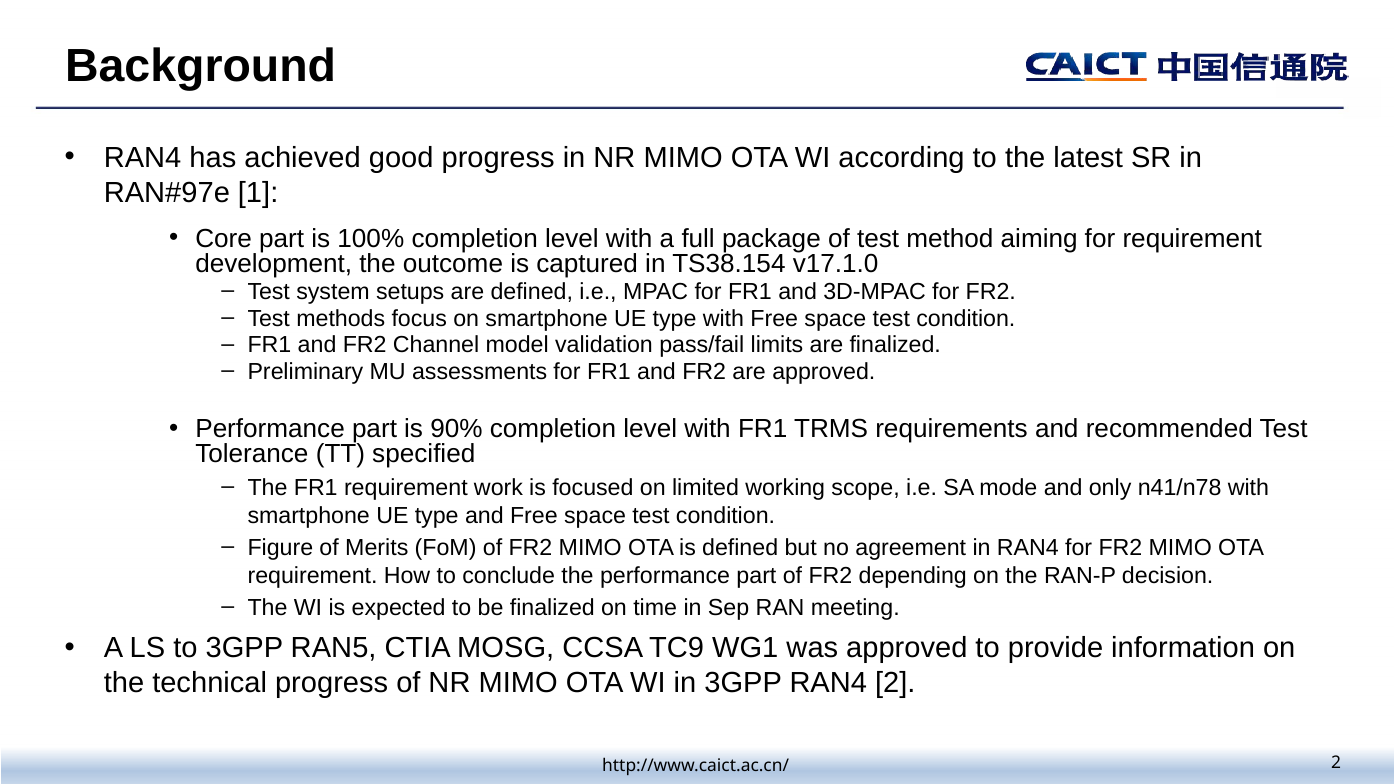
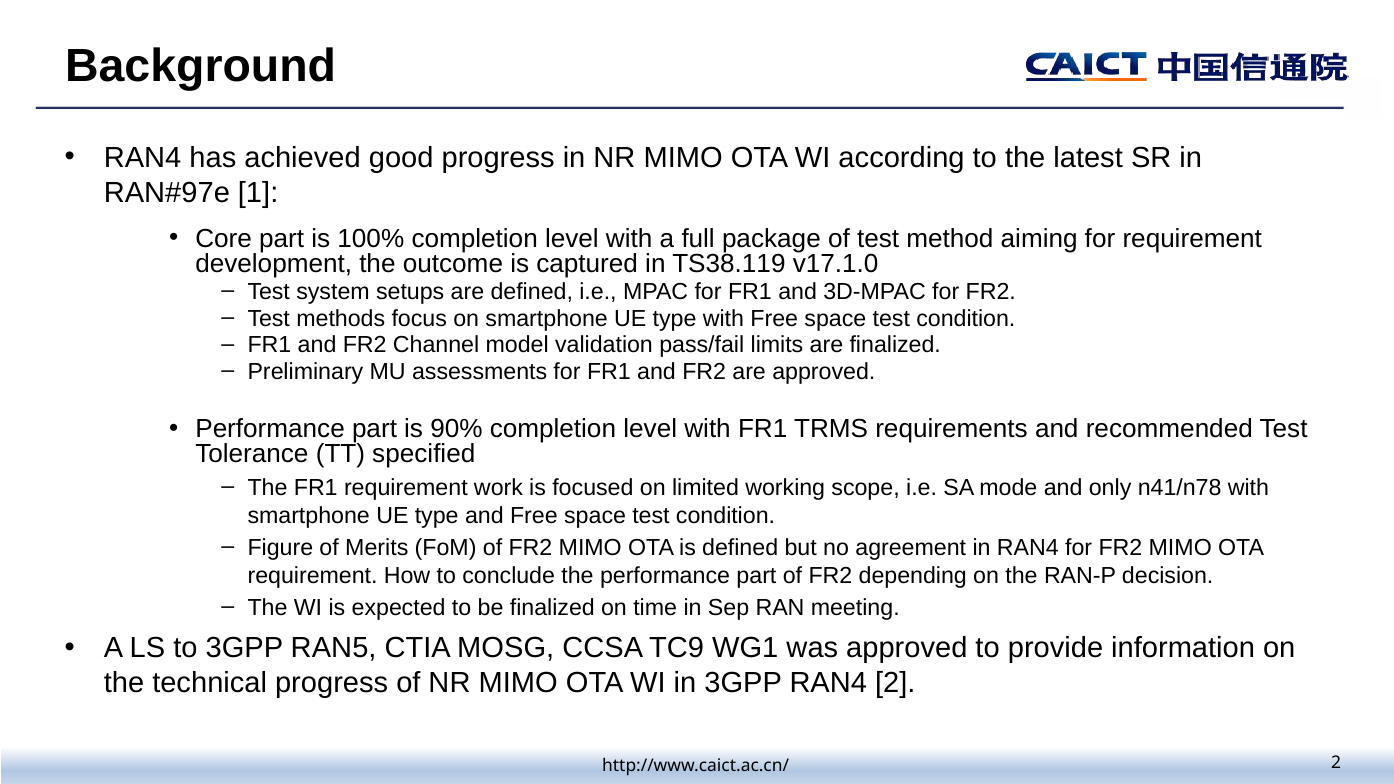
TS38.154: TS38.154 -> TS38.119 (729, 264)
